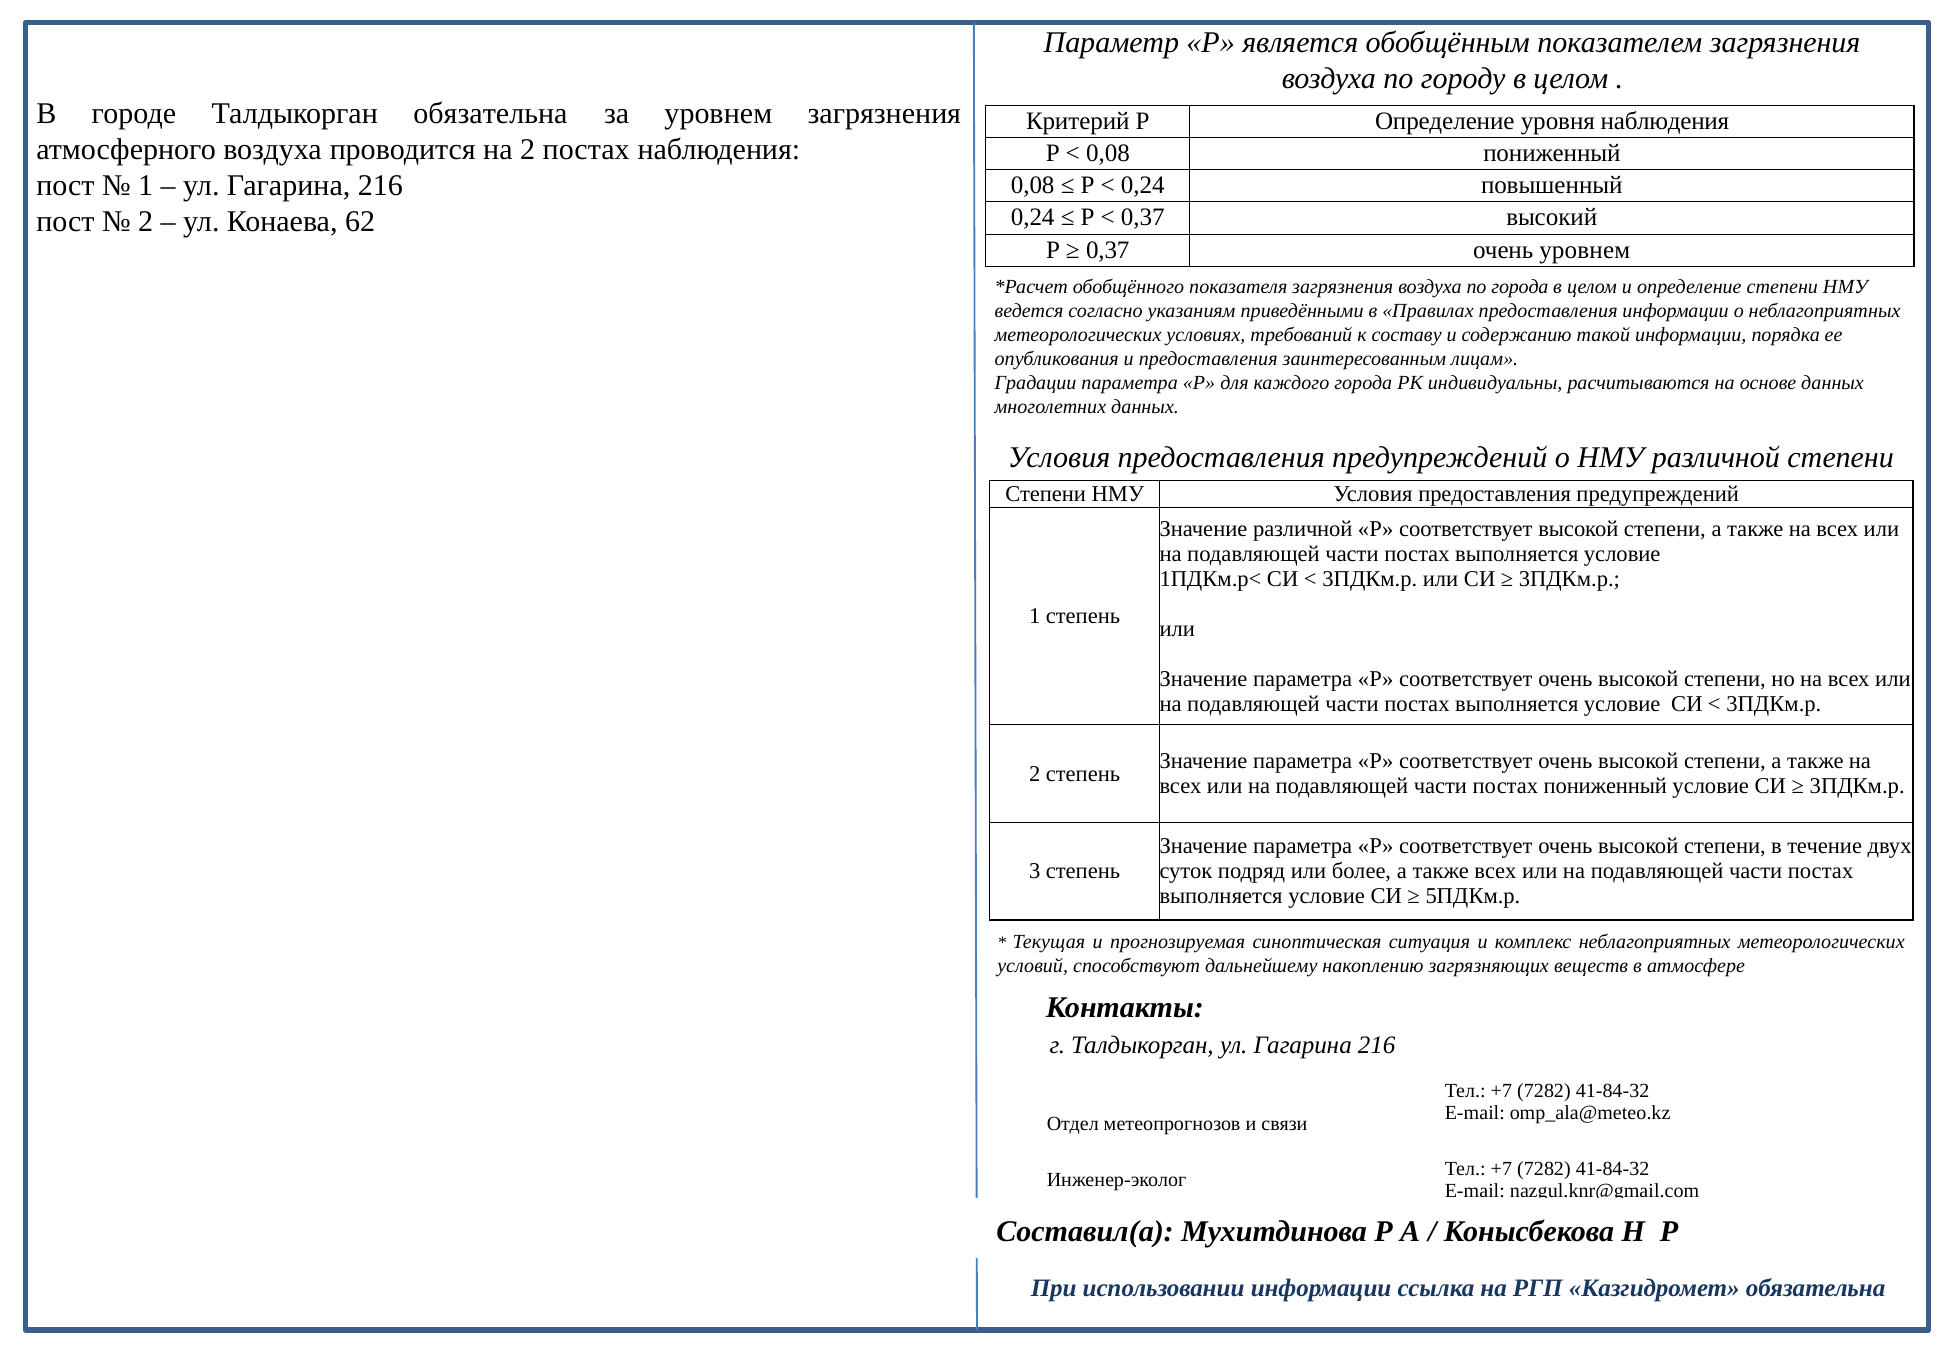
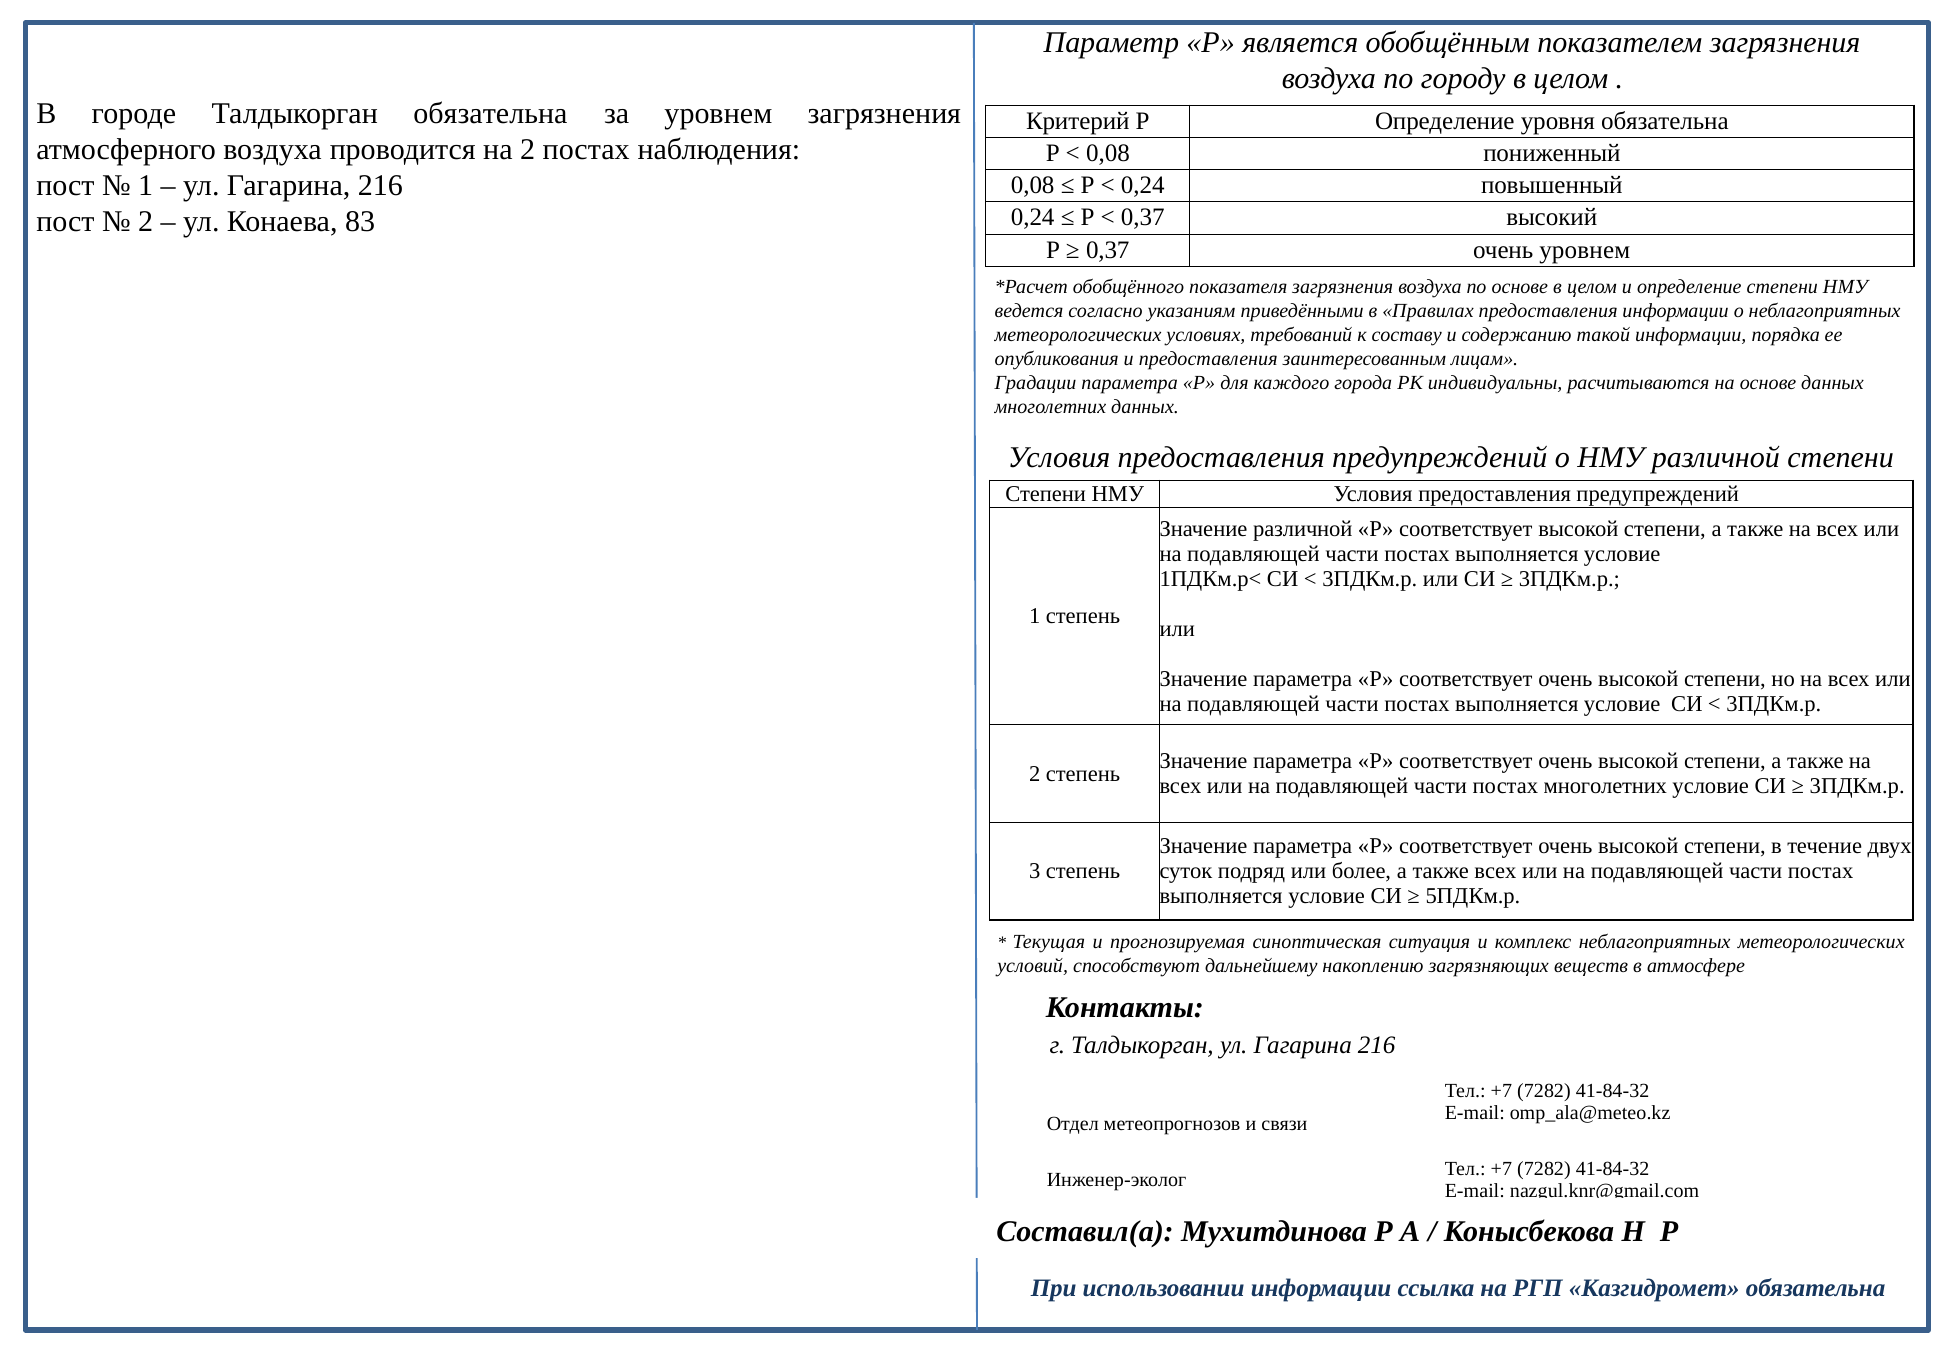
уровня наблюдения: наблюдения -> обязательна (1665, 121)
62: 62 -> 83 (360, 222)
по города: города -> основе (1520, 287)
постах пониженный: пониженный -> многолетних (1605, 786)
